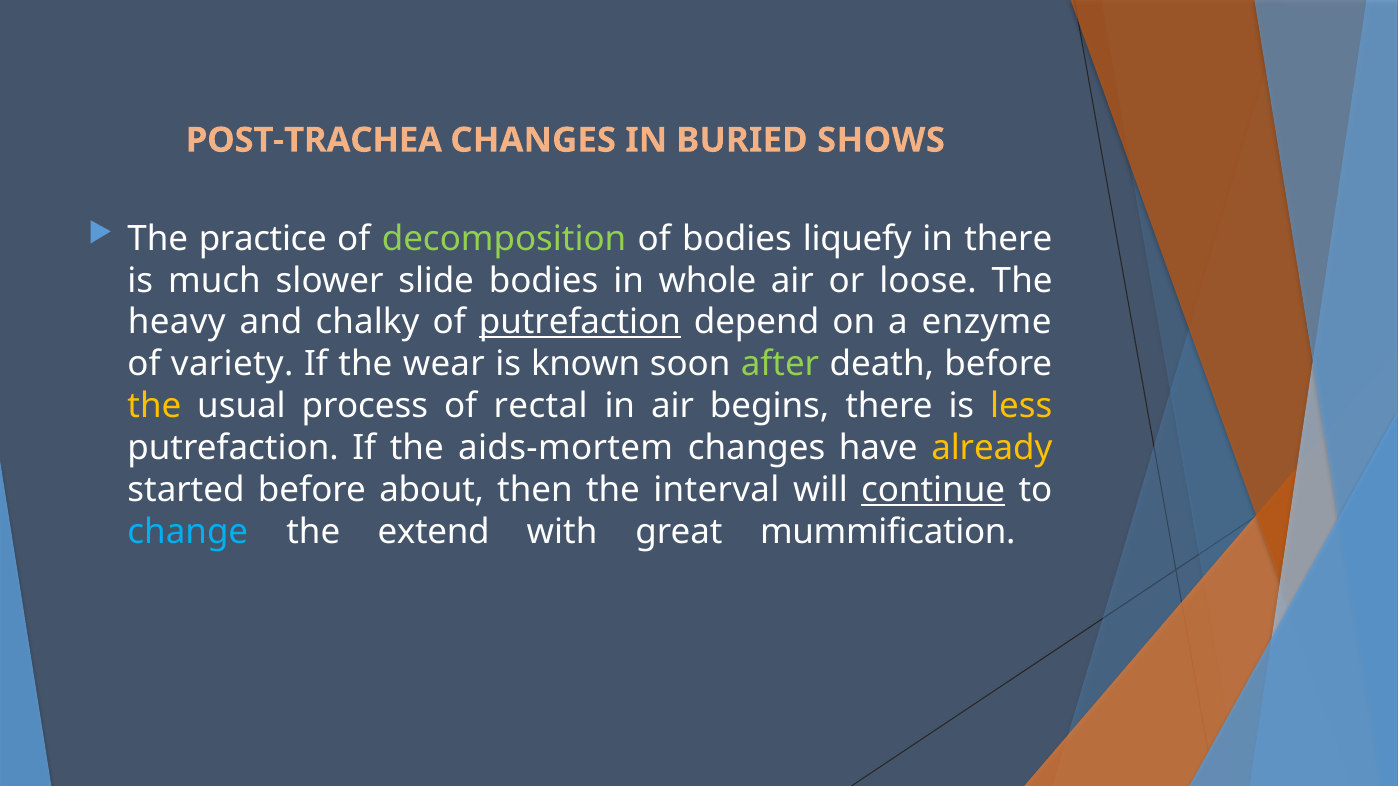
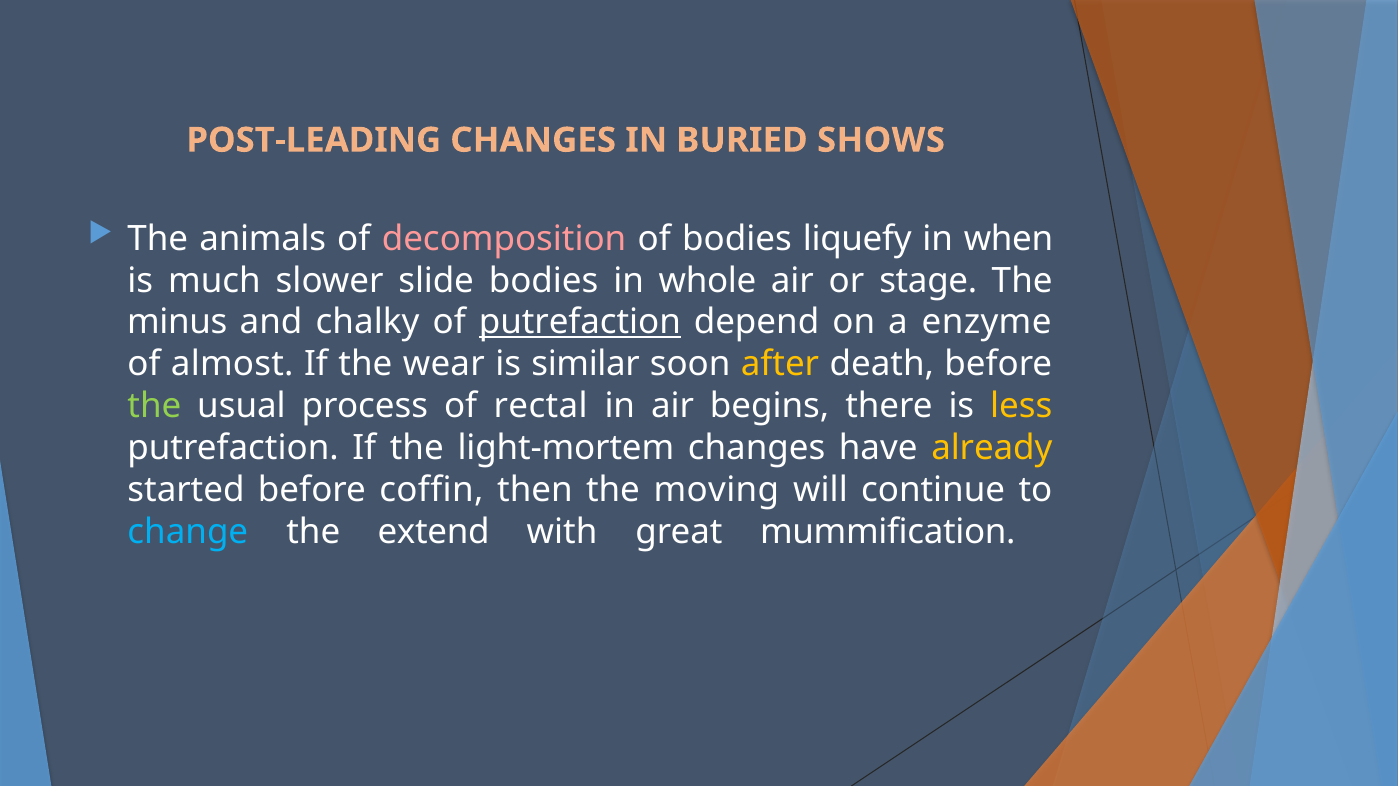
POST-TRACHEA: POST-TRACHEA -> POST-LEADING (314, 140)
practice: practice -> animals (263, 239)
decomposition colour: light green -> pink (504, 239)
in there: there -> when (1008, 239)
loose: loose -> stage (928, 281)
heavy: heavy -> minus (177, 323)
variety: variety -> almost (232, 365)
known: known -> similar (586, 365)
after colour: light green -> yellow (780, 365)
the colour: yellow -> light green (154, 406)
aids-mortem: aids-mortem -> light-mortem (566, 448)
about: about -> coffin (431, 490)
interval: interval -> moving (716, 490)
continue underline: present -> none (933, 490)
